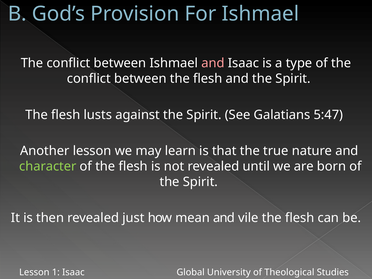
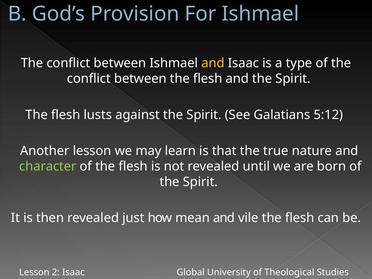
and colour: pink -> yellow (213, 63)
5:47: 5:47 -> 5:12 (328, 115)
1: 1 -> 2 (56, 272)
